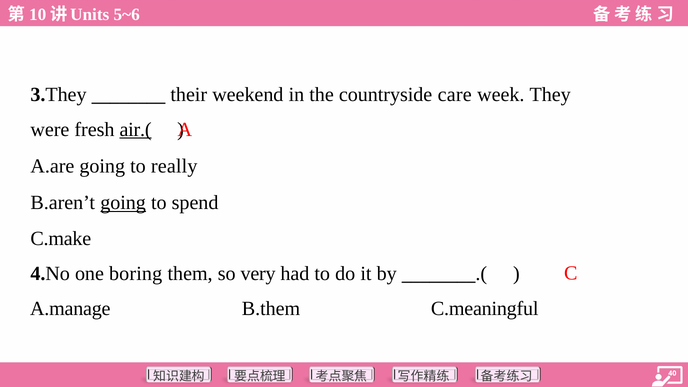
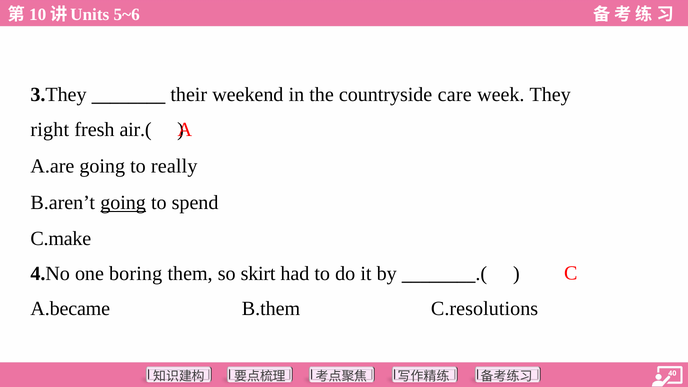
were: were -> right (50, 130)
air.( underline: present -> none (136, 130)
very: very -> skirt (258, 273)
A.manage: A.manage -> A.became (70, 308)
C.meaningful: C.meaningful -> C.resolutions (485, 308)
